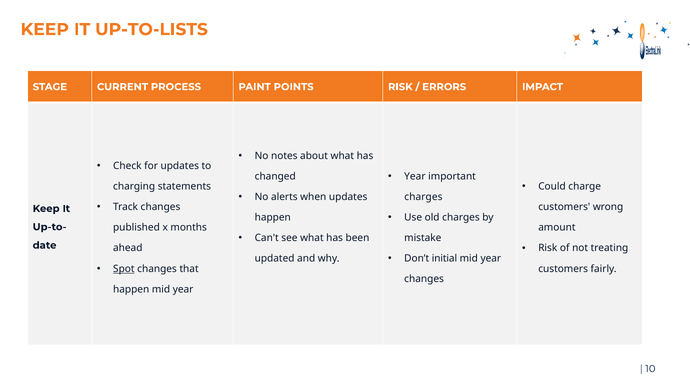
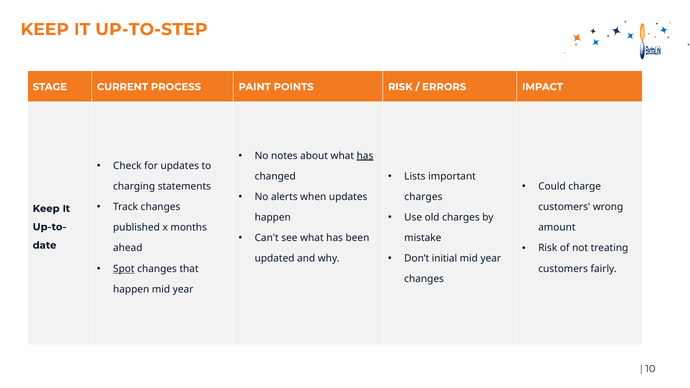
UP-TO-LISTS: UP-TO-LISTS -> UP-TO-STEP (151, 29)
has underline: none -> present (365, 156)
Year: Year -> Lists (415, 176)
